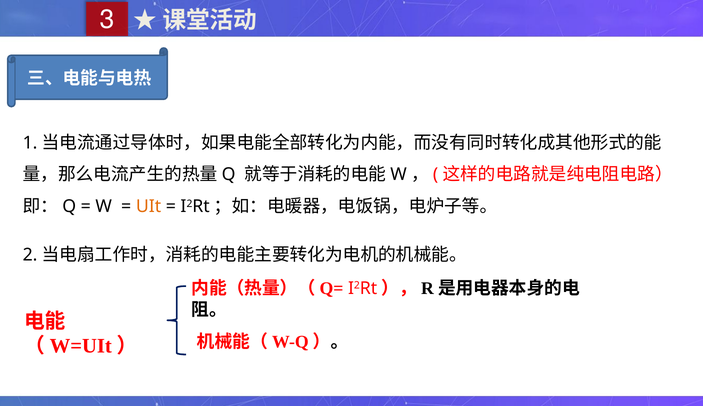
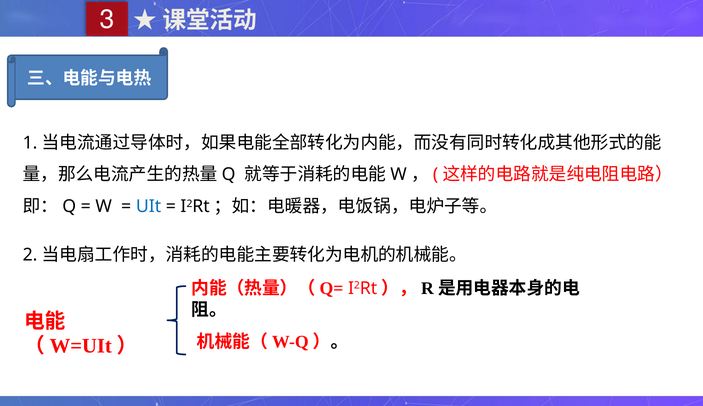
UIt colour: orange -> blue (149, 206)
